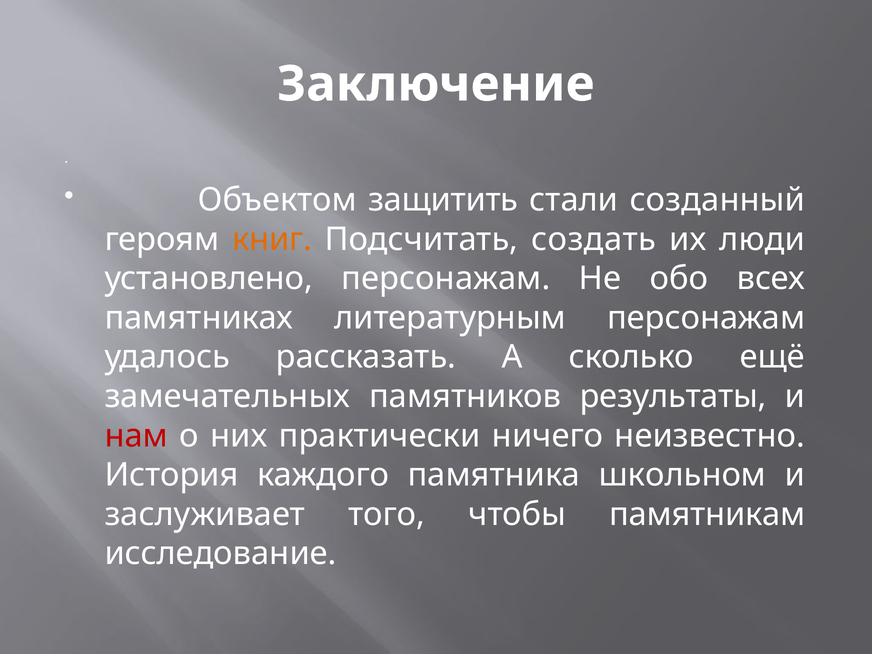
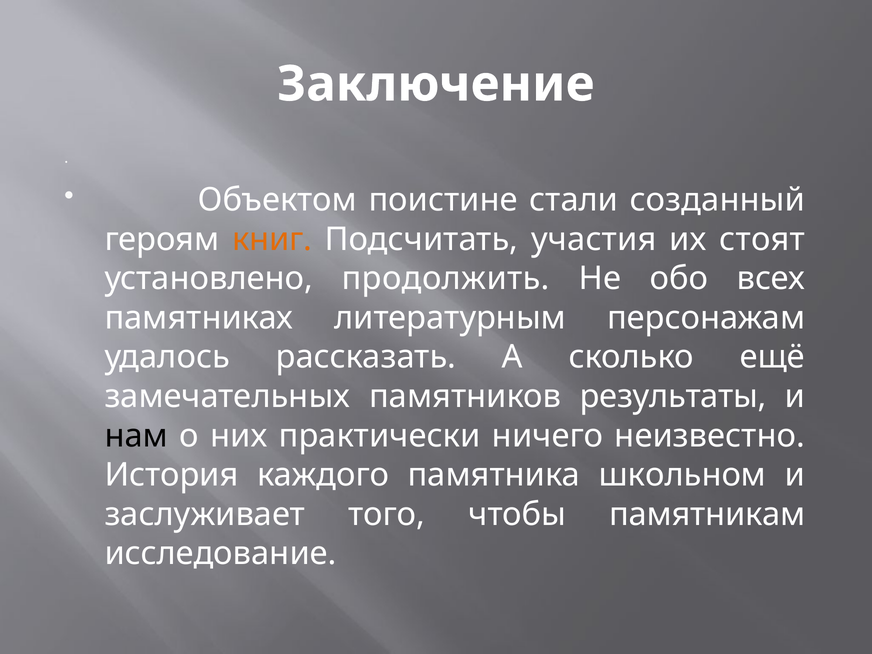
защитить: защитить -> поистине (443, 200)
создать: создать -> участия (594, 239)
люди: люди -> стоят (762, 239)
установлено персонажам: персонажам -> продолжить (446, 279)
нам colour: red -> black (136, 436)
